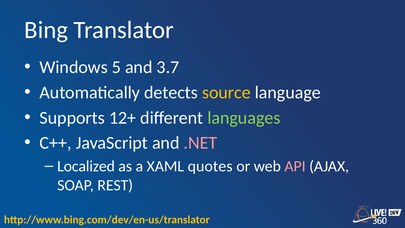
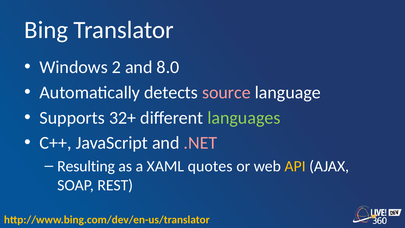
5: 5 -> 2 (116, 67)
3.7: 3.7 -> 8.0 (168, 67)
source colour: yellow -> pink (226, 92)
12+: 12+ -> 32+ (123, 118)
Localized: Localized -> Resulting (86, 166)
API colour: pink -> yellow (295, 166)
